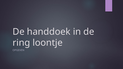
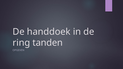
loontje: loontje -> tanden (48, 43)
